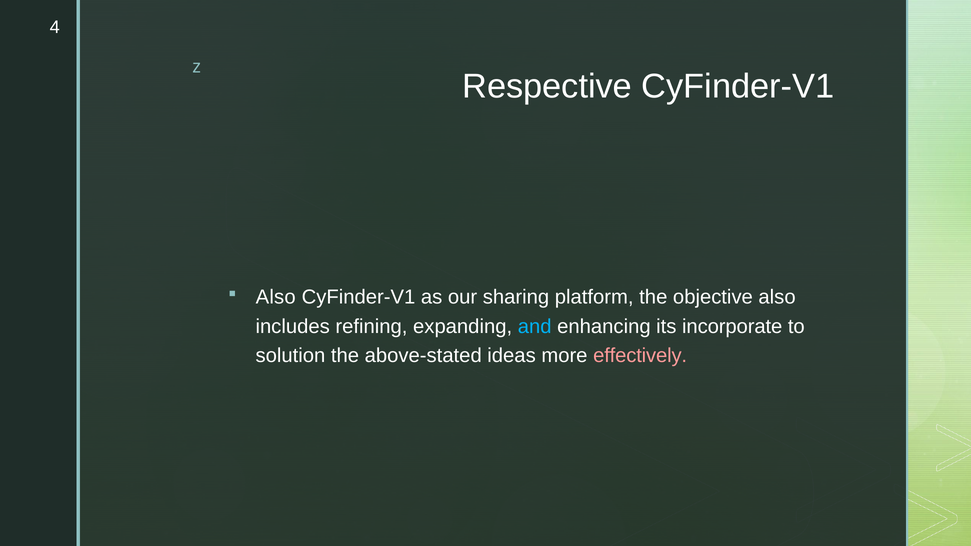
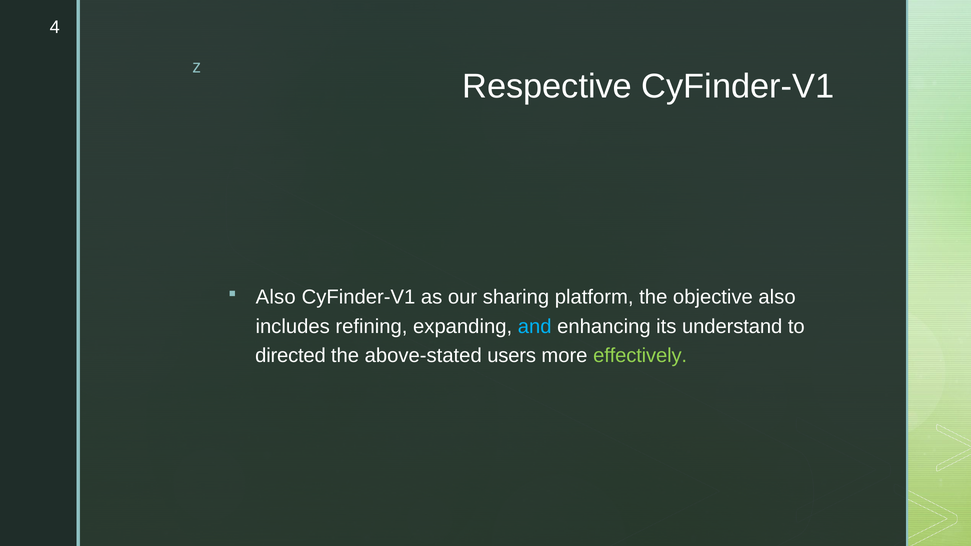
incorporate: incorporate -> understand (732, 326)
solution: solution -> directed (291, 356)
ideas: ideas -> users (512, 356)
effectively colour: pink -> light green (640, 356)
